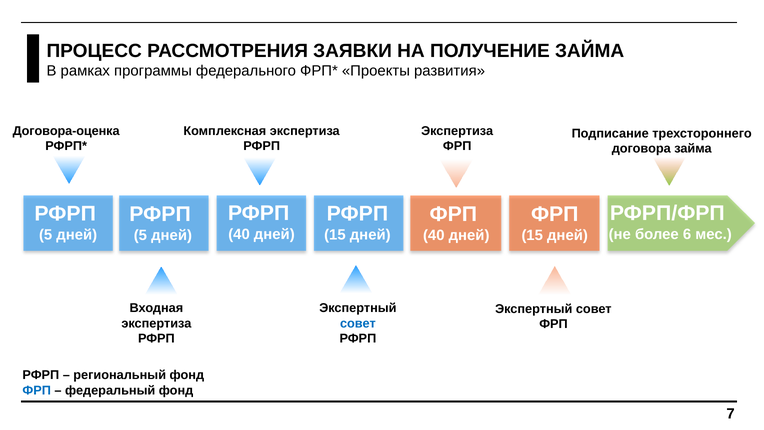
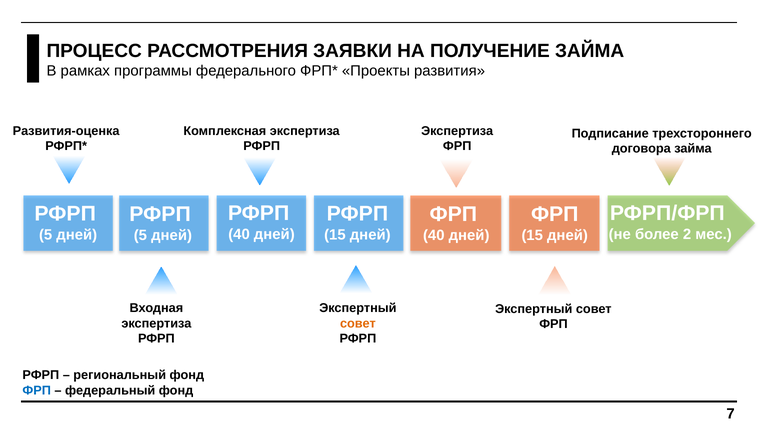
Договора-оценка: Договора-оценка -> Развития-оценка (66, 131)
6: 6 -> 2 (687, 234)
совет colour: blue -> orange (358, 323)
